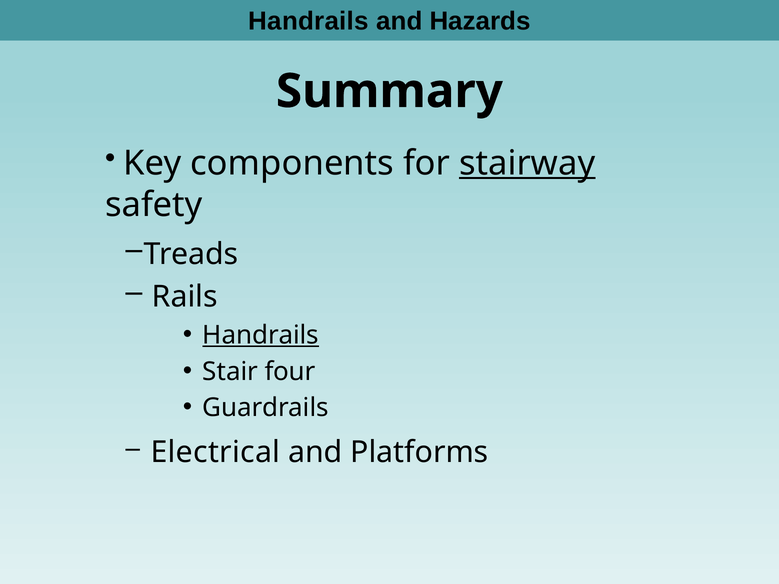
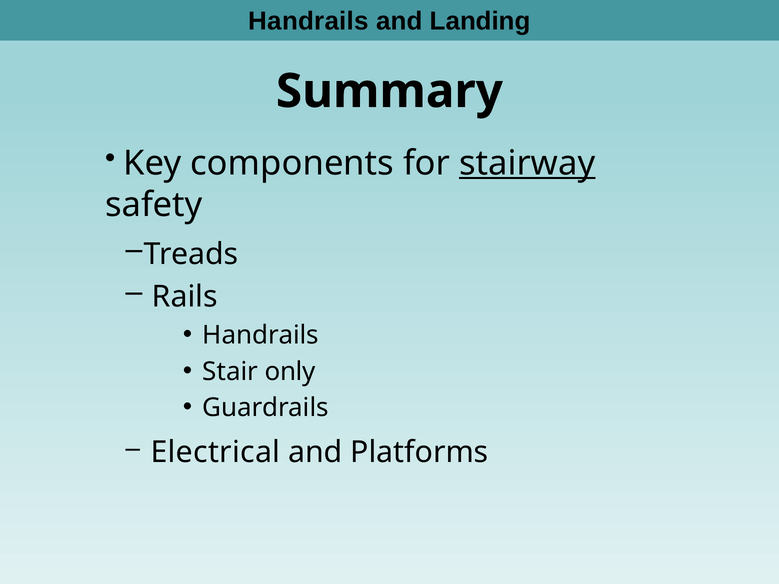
Hazards: Hazards -> Landing (480, 21)
Handrails underline: present -> none (261, 335)
four: four -> only (290, 372)
